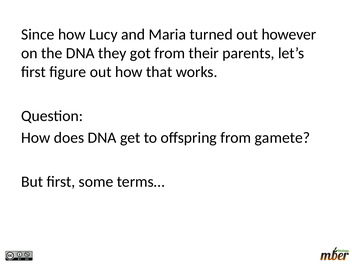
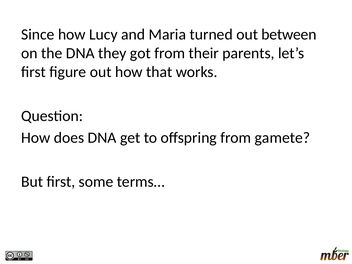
however: however -> between (289, 34)
